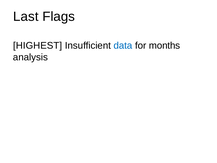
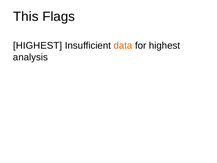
Last: Last -> This (26, 16)
data colour: blue -> orange (123, 46)
for months: months -> highest (164, 46)
